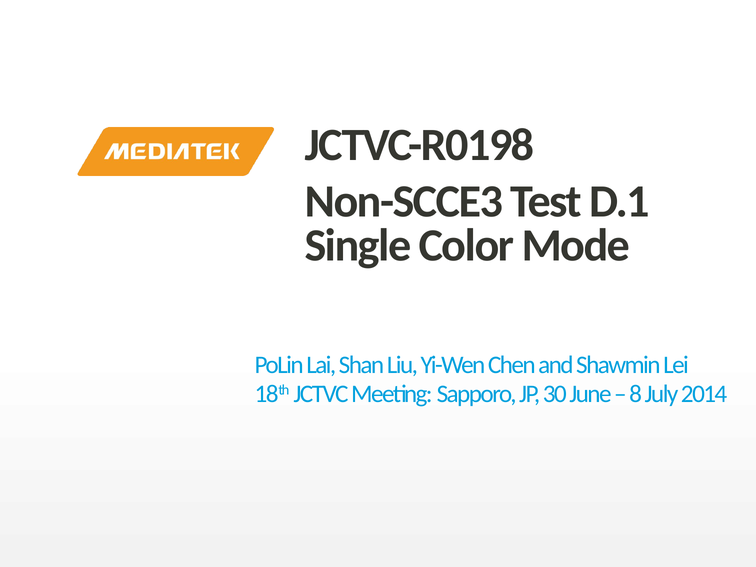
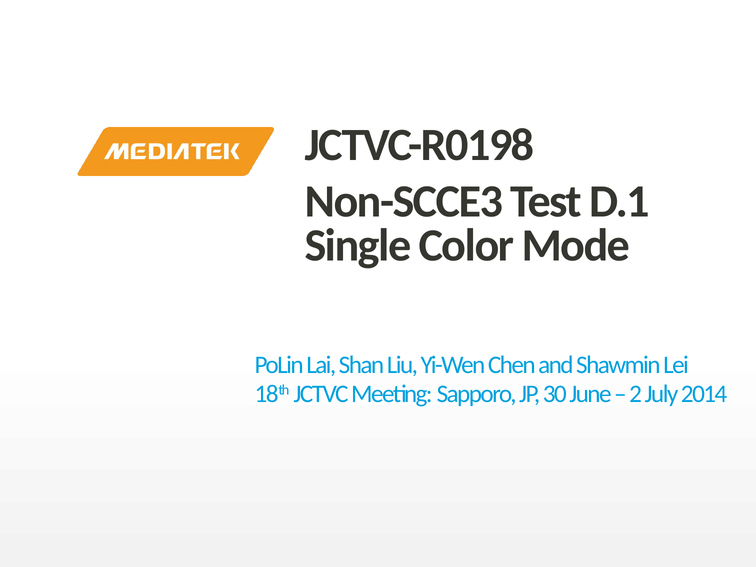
8: 8 -> 2 (636, 394)
